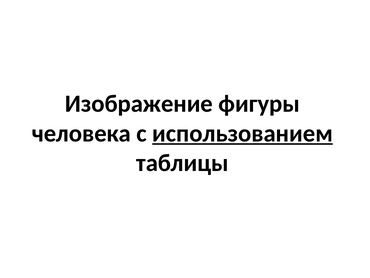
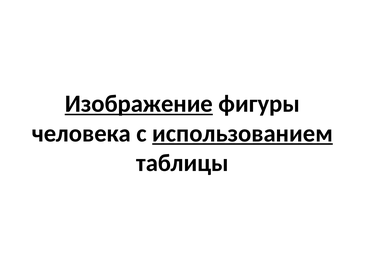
Изображение underline: none -> present (139, 104)
